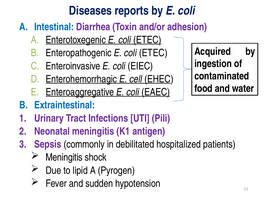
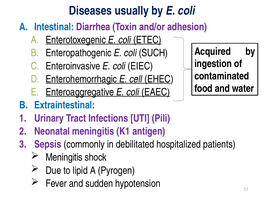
reports: reports -> usually (132, 11)
Enteropathogenic E coli ETEC: ETEC -> SUCH (153, 53)
